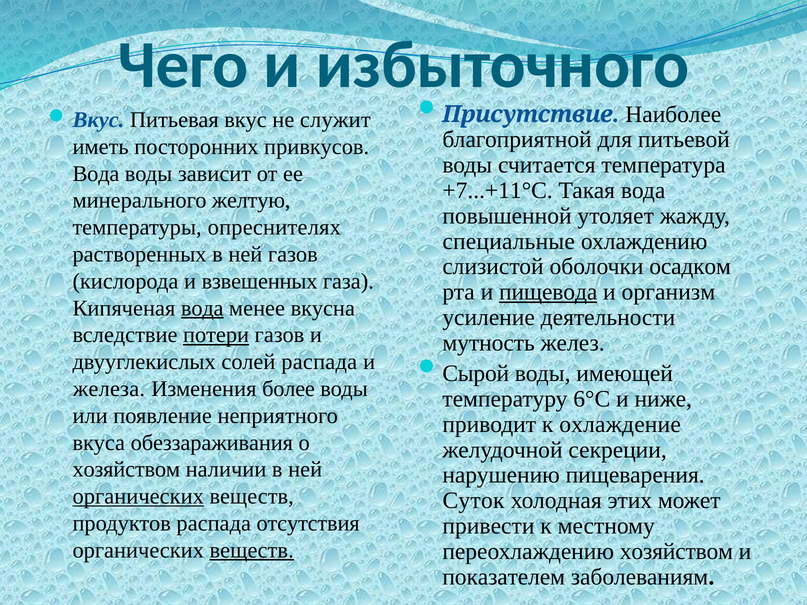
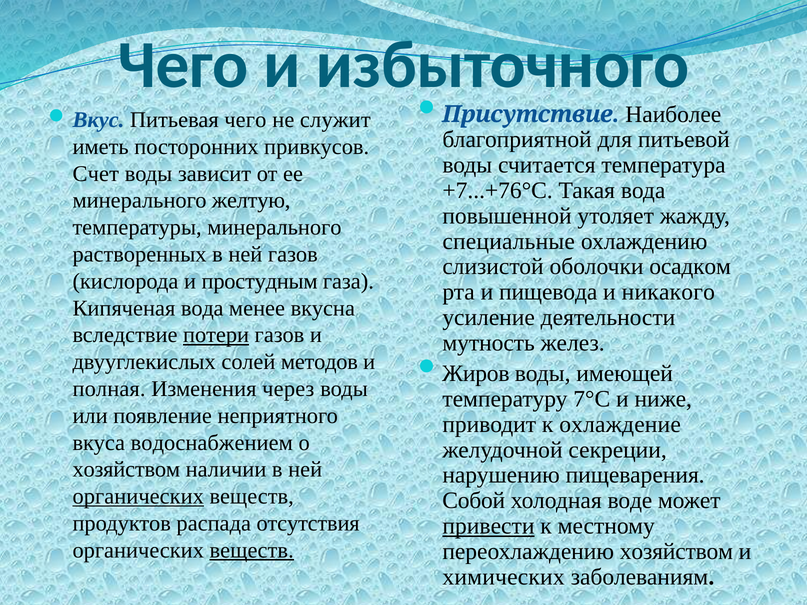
Питьевая вкус: вкус -> чего (245, 120)
Вода: Вода -> Счет (96, 174)
+7...+11°С: +7...+11°С -> +7...+76°С (498, 191)
температуры опреснителях: опреснителях -> минерального (274, 228)
взвешенных: взвешенных -> простудным (260, 281)
пищевода underline: present -> none (548, 292)
организм: организм -> никакого (668, 292)
вода underline: present -> none (202, 308)
солей распада: распада -> методов (319, 362)
Сырой: Сырой -> Жиров (476, 374)
железа: железа -> полная (109, 389)
более: более -> через (288, 389)
6°С: 6°С -> 7°С (592, 399)
обеззараживания: обеззараживания -> водоснабжением (212, 443)
Суток: Суток -> Собой (474, 501)
этих: этих -> воде (630, 501)
привести underline: none -> present (488, 526)
показателем: показателем -> химических (504, 577)
